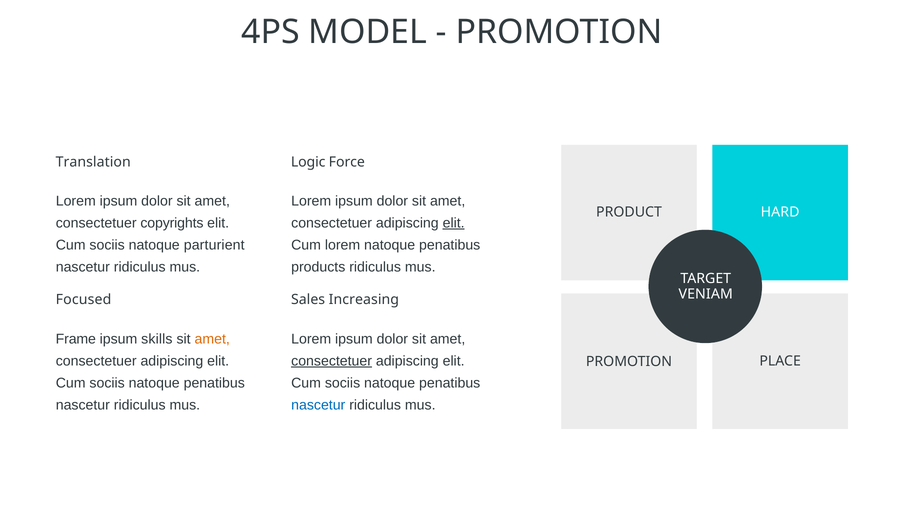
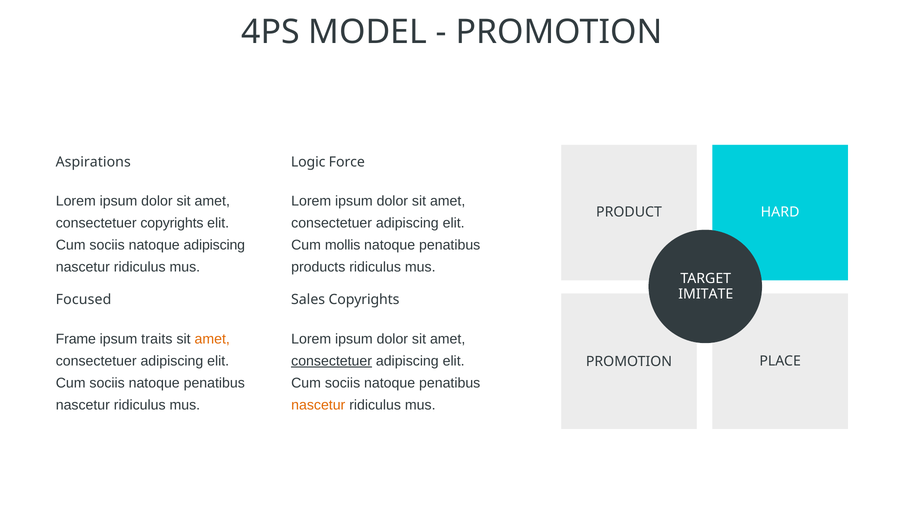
Translation: Translation -> Aspirations (93, 162)
elit underline: present -> none (454, 223)
natoque parturient: parturient -> adipiscing (214, 245)
Cum lorem: lorem -> mollis (343, 245)
VENIAM: VENIAM -> IMITATE (706, 294)
Sales Increasing: Increasing -> Copyrights (364, 300)
skills: skills -> traits (157, 339)
nascetur colour: blue -> orange (318, 405)
